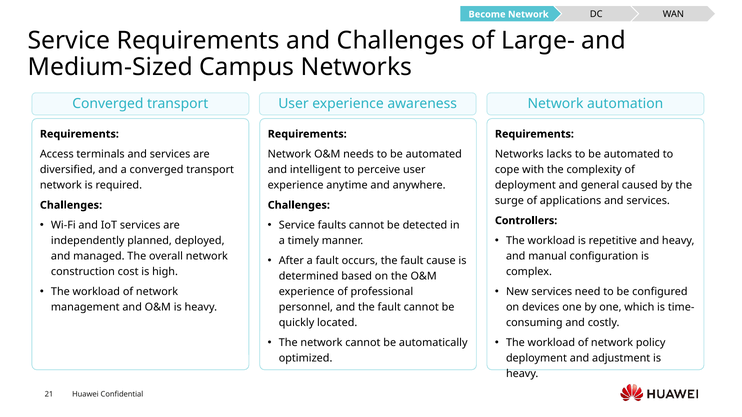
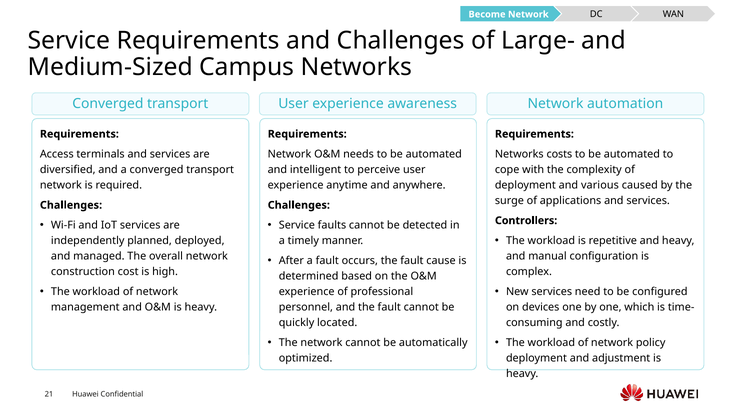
lacks: lacks -> costs (559, 154)
general: general -> various (600, 185)
